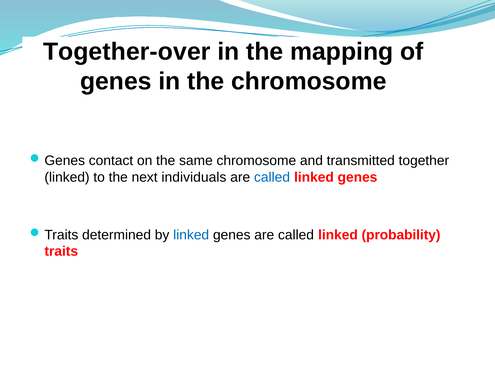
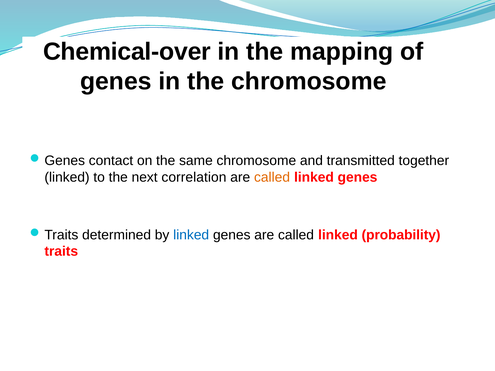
Together-over: Together-over -> Chemical-over (127, 52)
individuals: individuals -> correlation (194, 177)
called colour: blue -> orange (272, 177)
